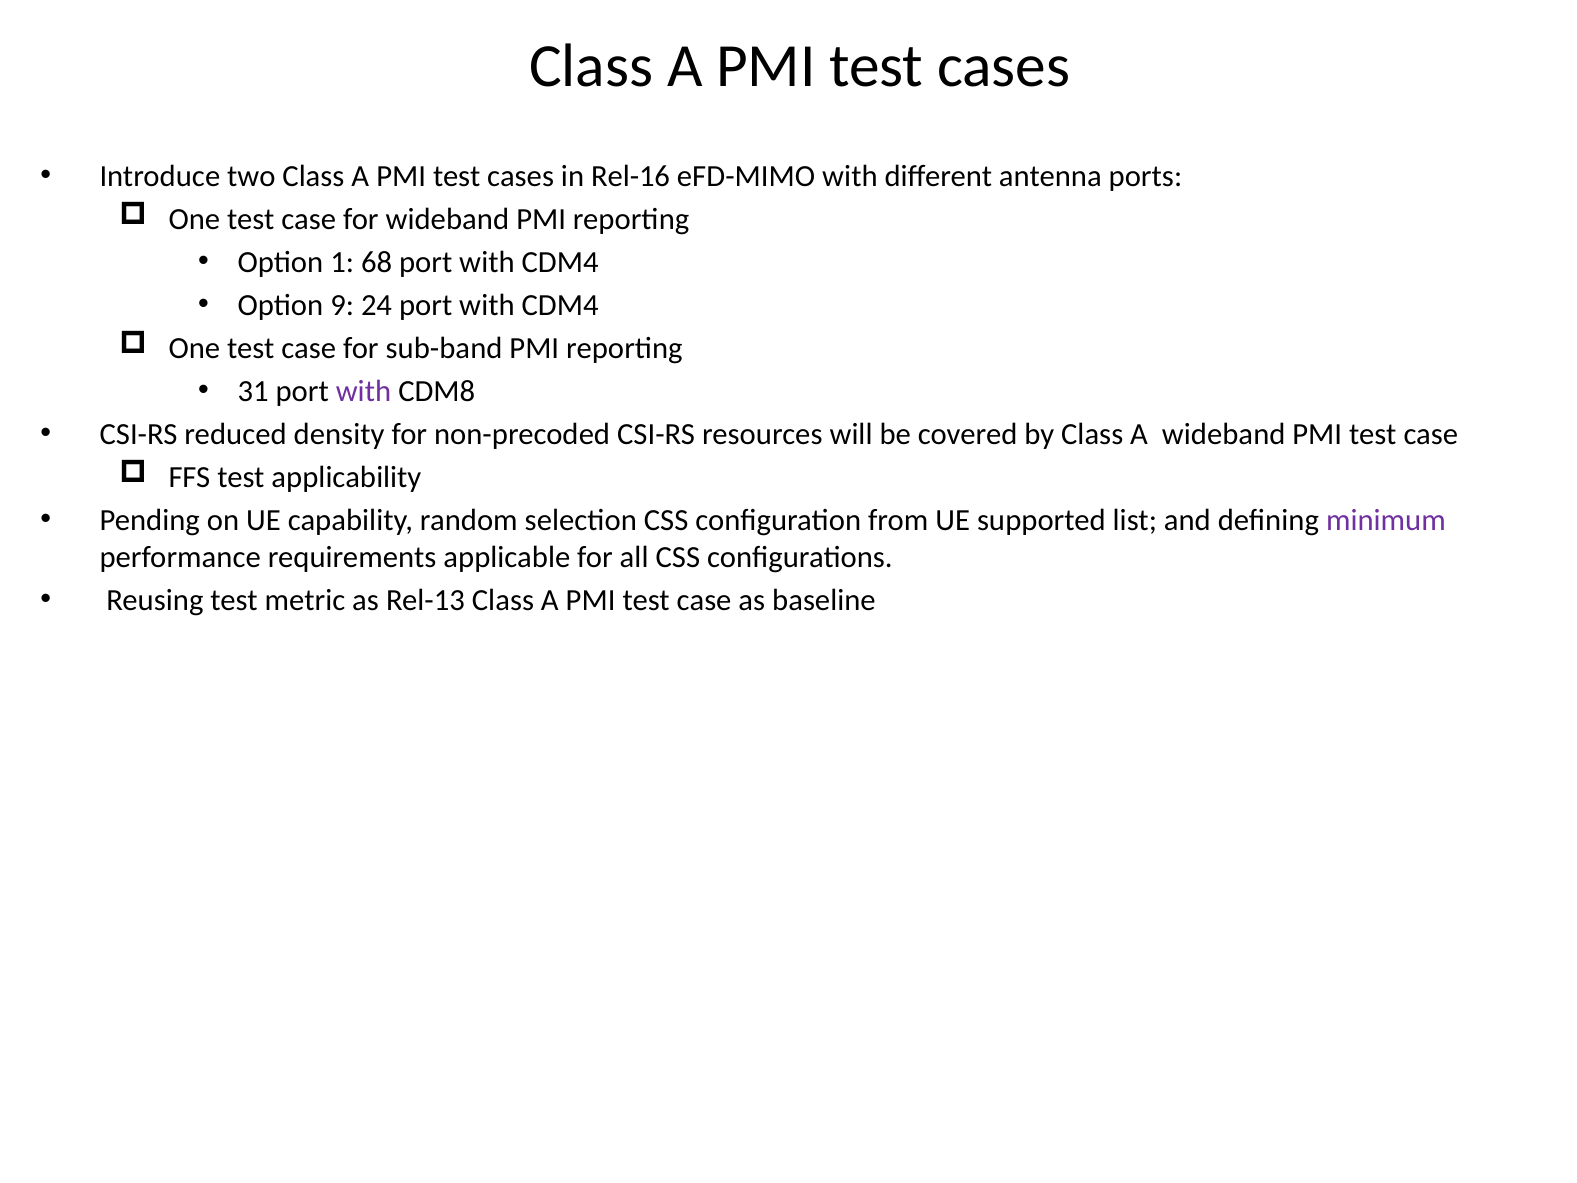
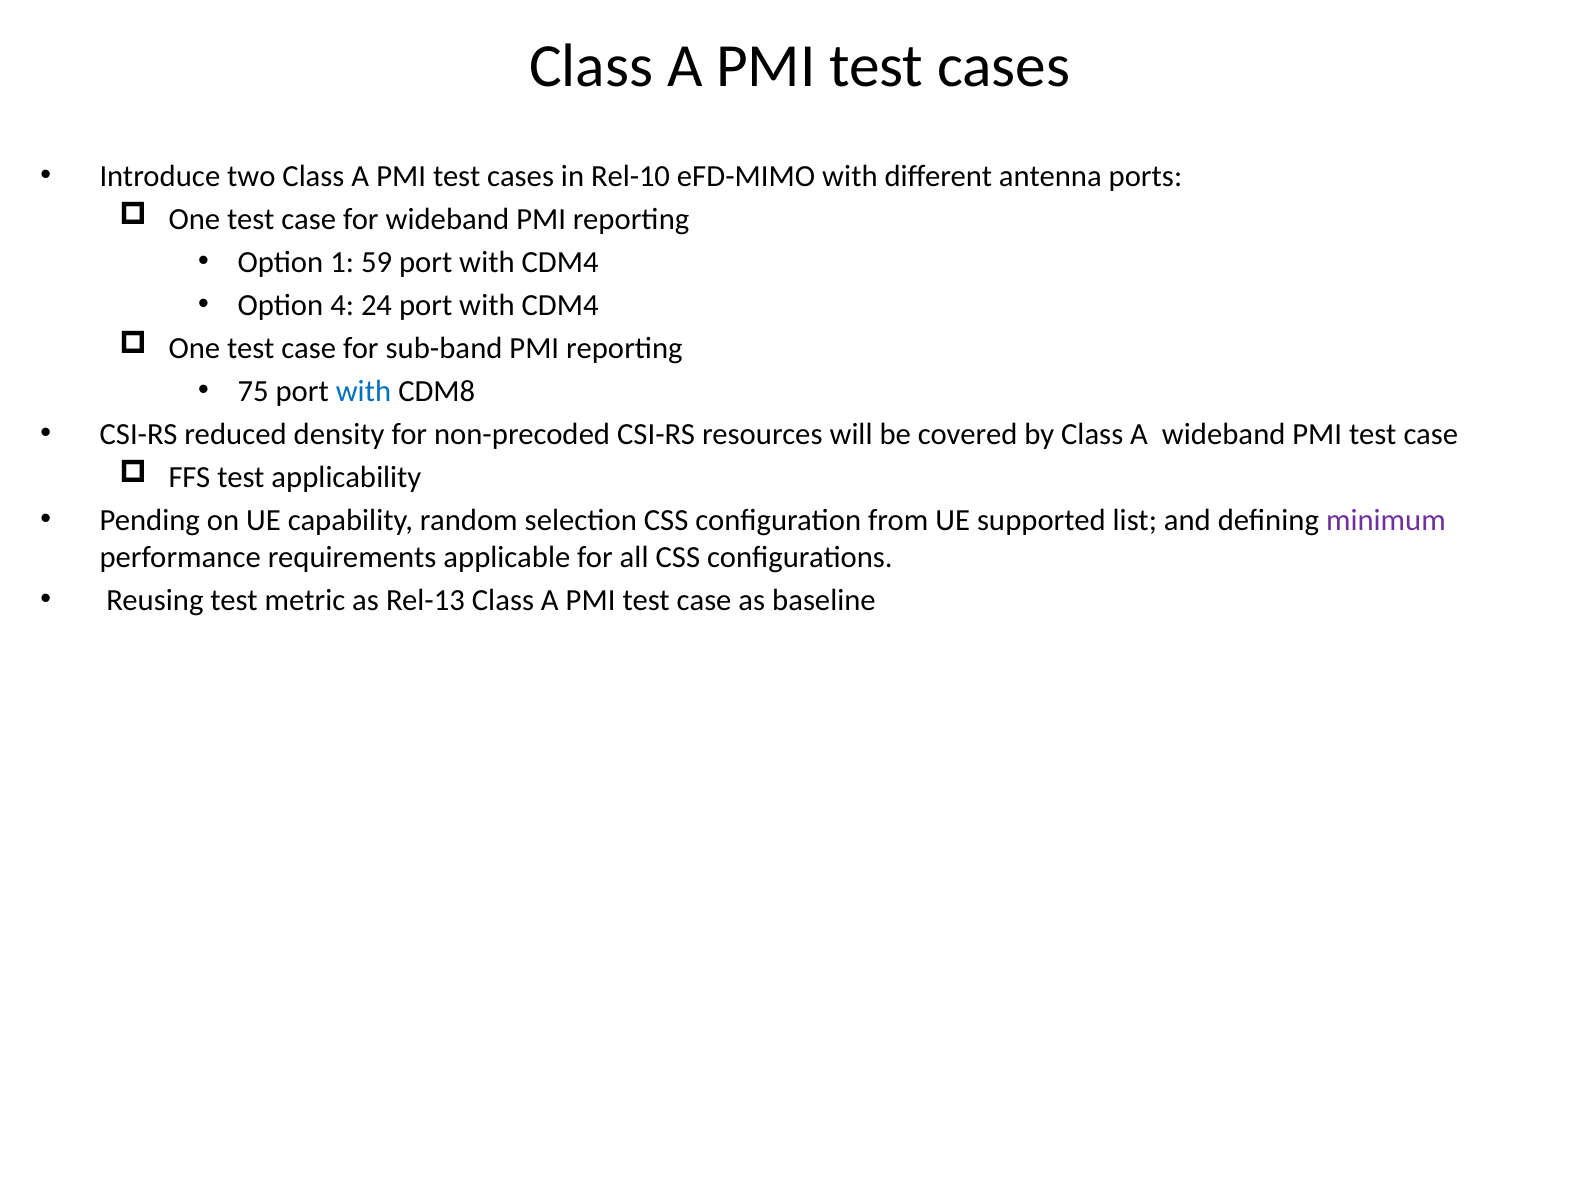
Rel-16: Rel-16 -> Rel-10 (631, 176)
68: 68 -> 59 (377, 262)
9: 9 -> 4 (342, 305)
31: 31 -> 75 (253, 391)
with colour: purple -> blue (363, 391)
